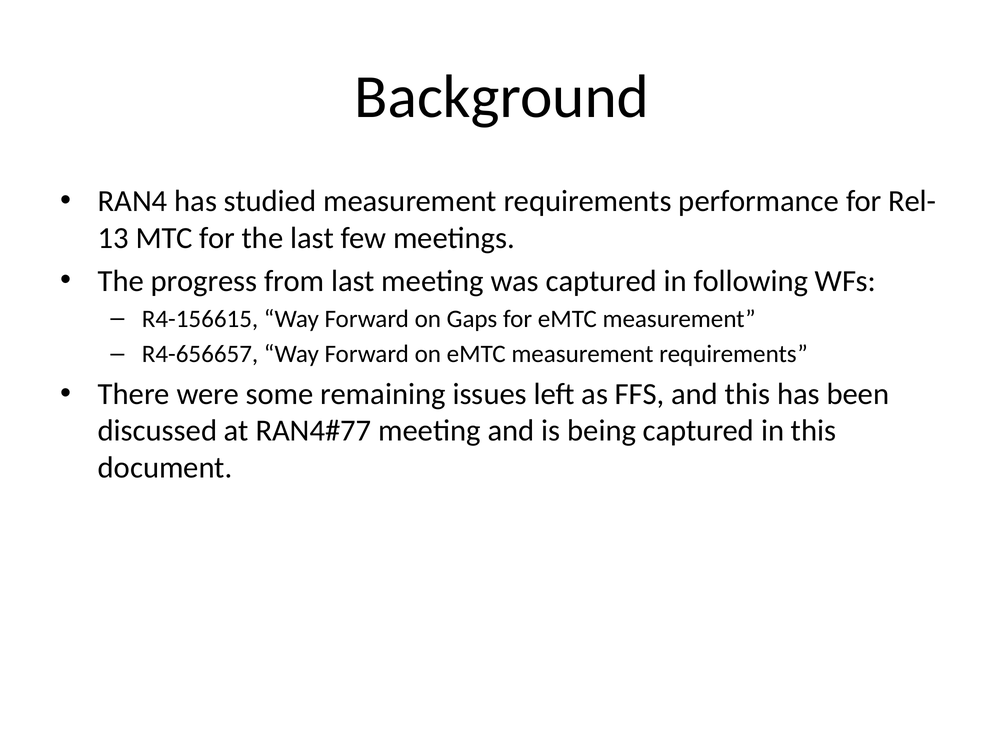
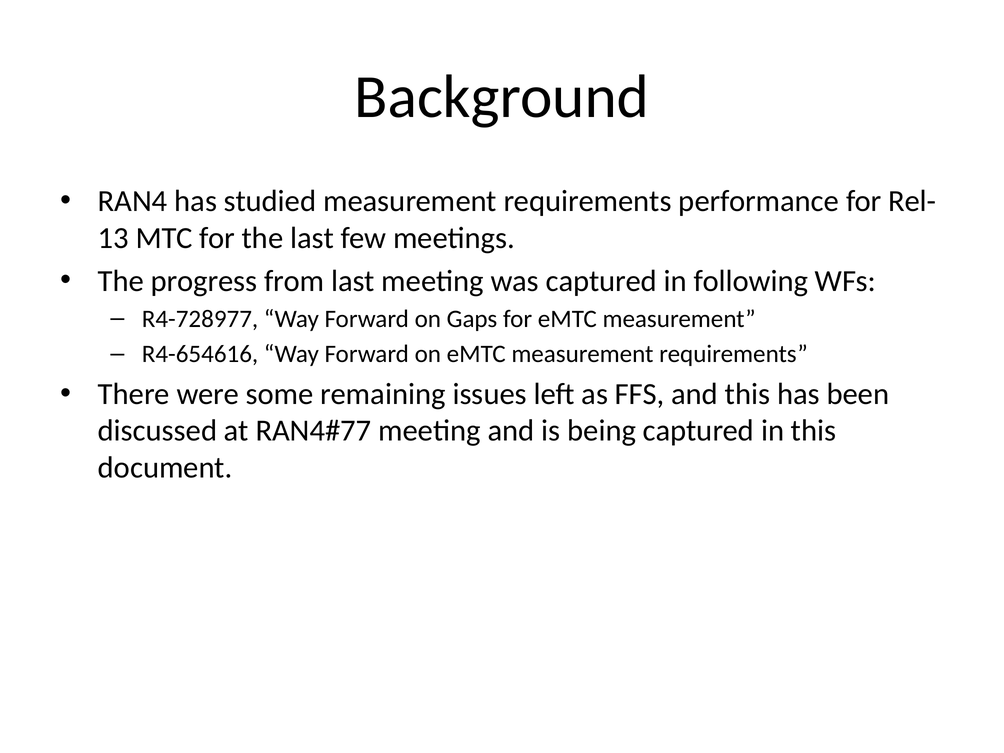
R4-156615: R4-156615 -> R4-728977 (200, 319)
R4-656657: R4-656657 -> R4-654616 (200, 354)
